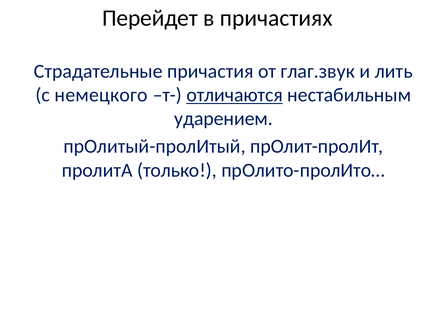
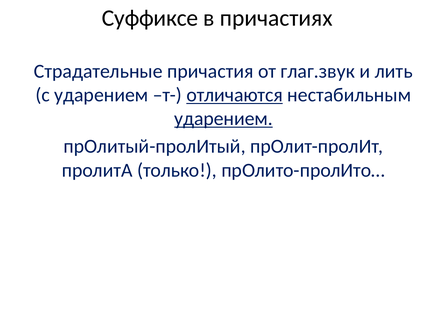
Перейдет: Перейдет -> Суффиксе (150, 18)
с немецкого: немецкого -> ударением (101, 95)
ударением underline: none -> present (224, 119)
